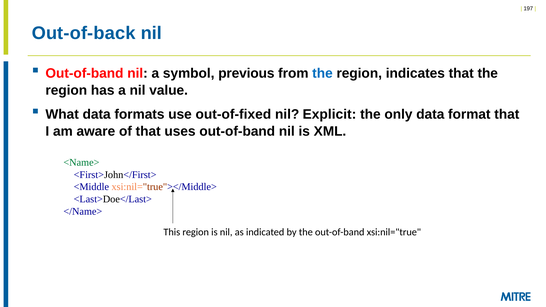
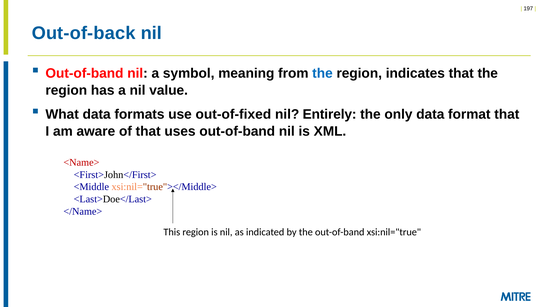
previous: previous -> meaning (246, 73)
Explicit: Explicit -> Entirely (330, 114)
<Name> colour: green -> red (81, 162)
